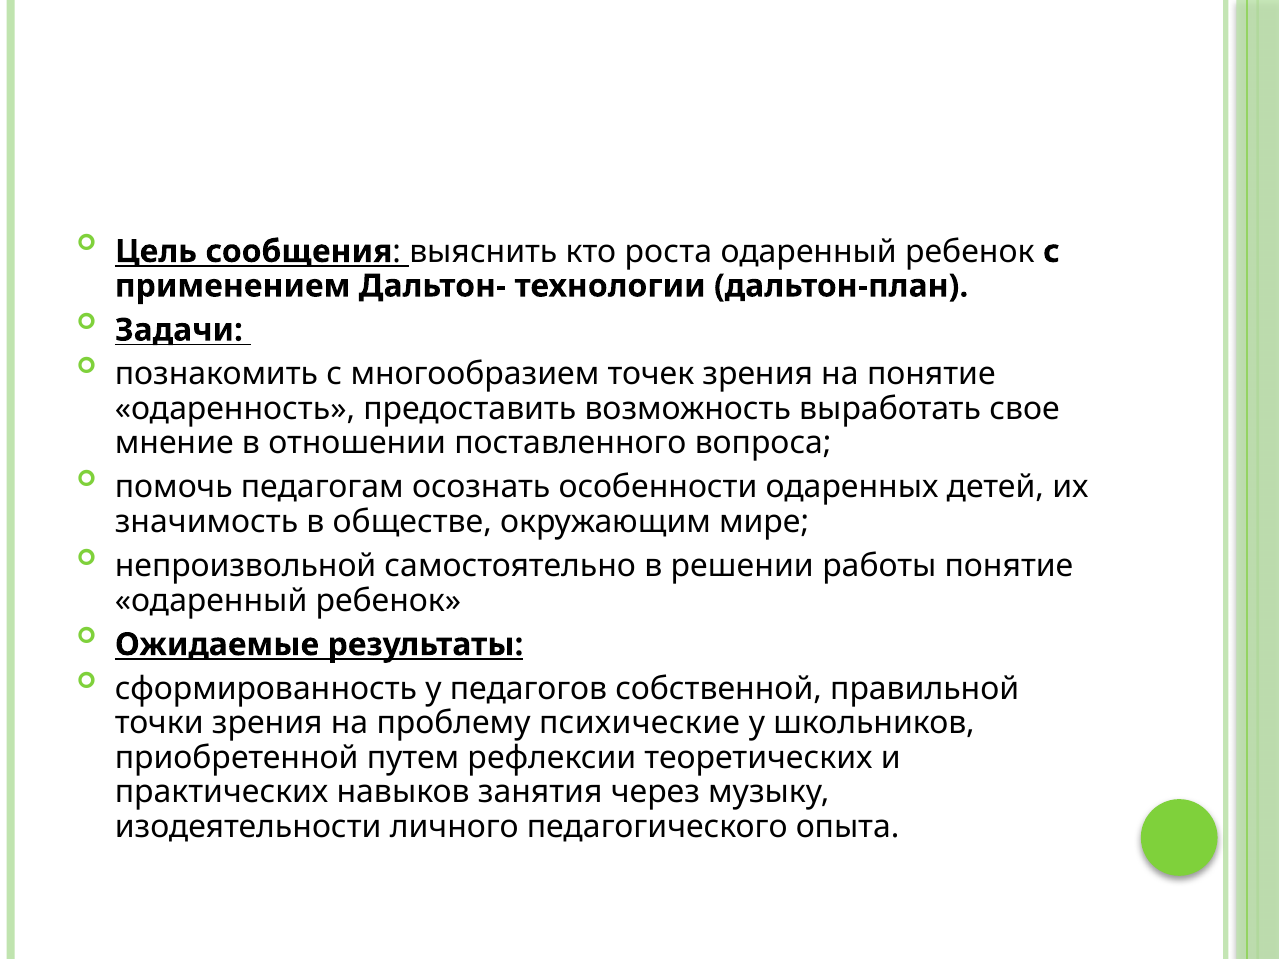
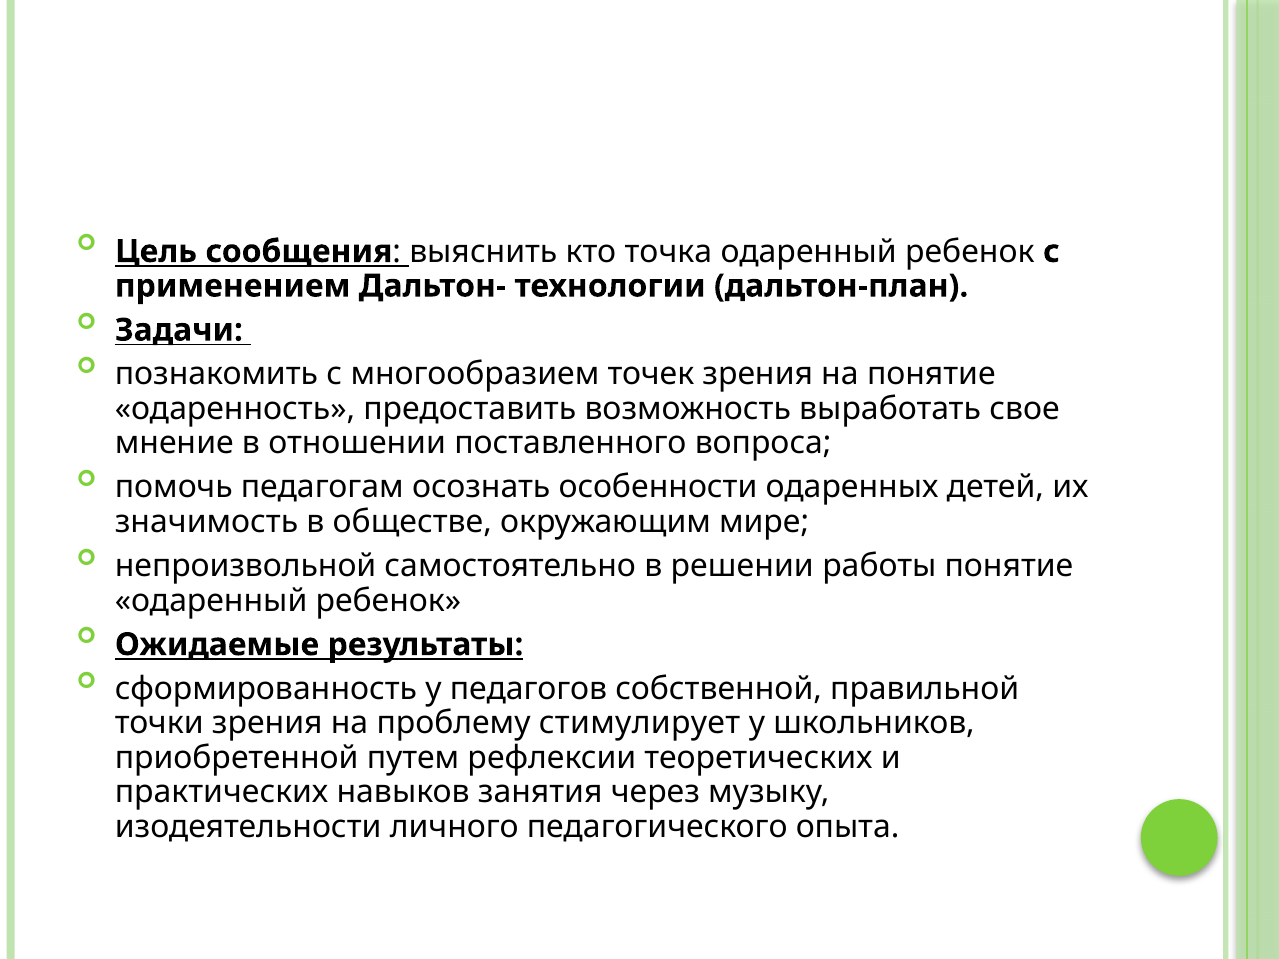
роста: роста -> точка (668, 252)
психические: психические -> стимулирует (640, 723)
